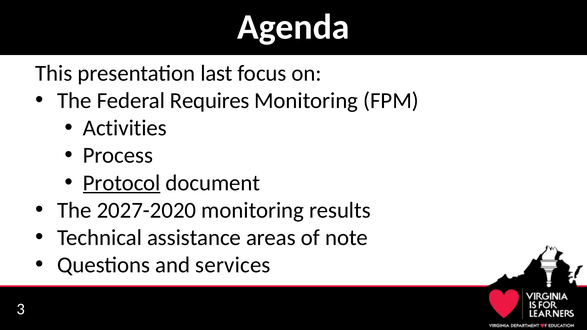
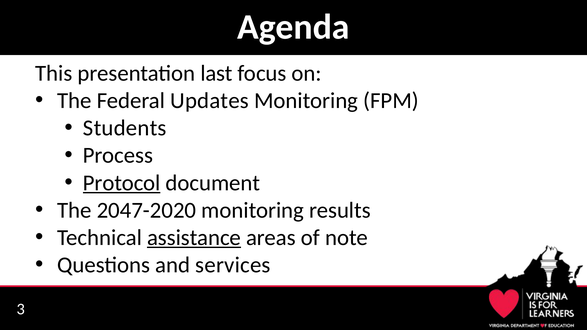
Requires: Requires -> Updates (210, 101)
Activities: Activities -> Students (125, 128)
2027-2020: 2027-2020 -> 2047-2020 (146, 210)
assistance underline: none -> present (194, 238)
